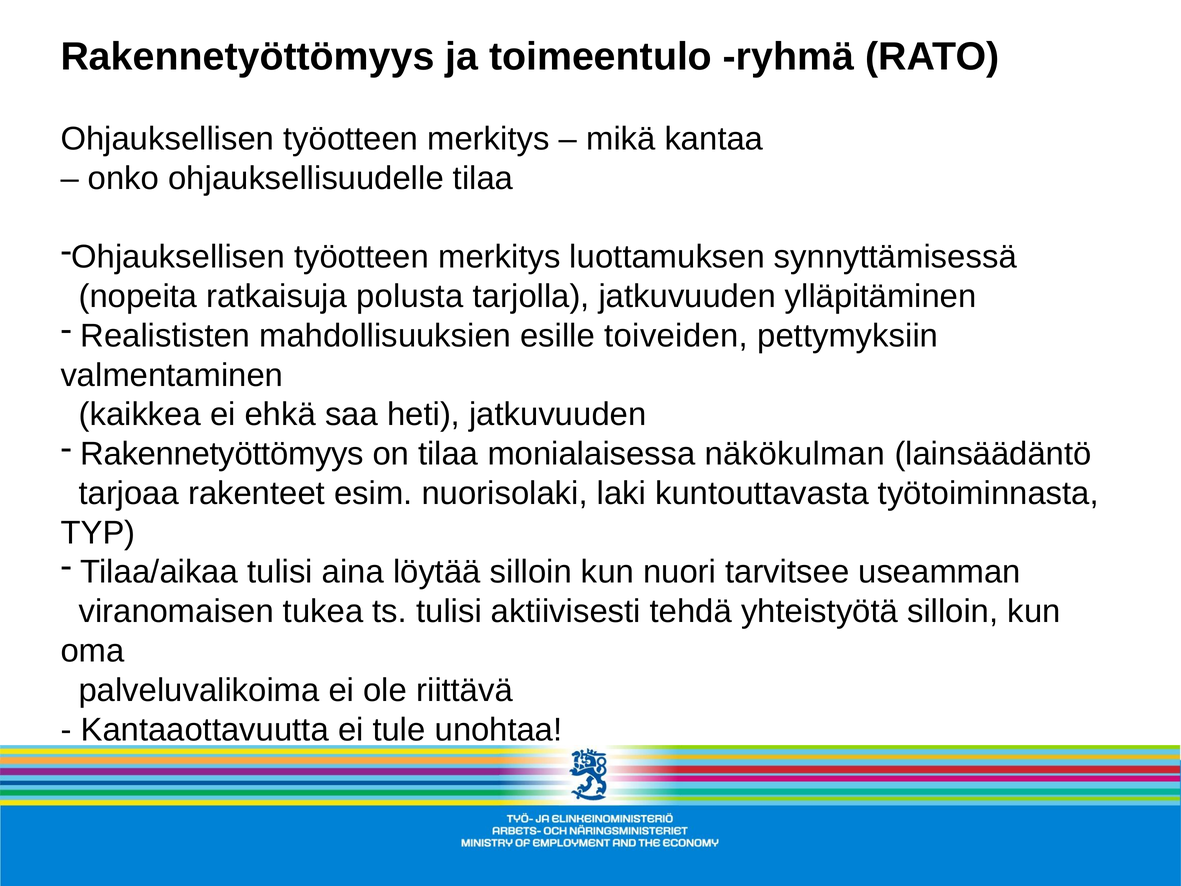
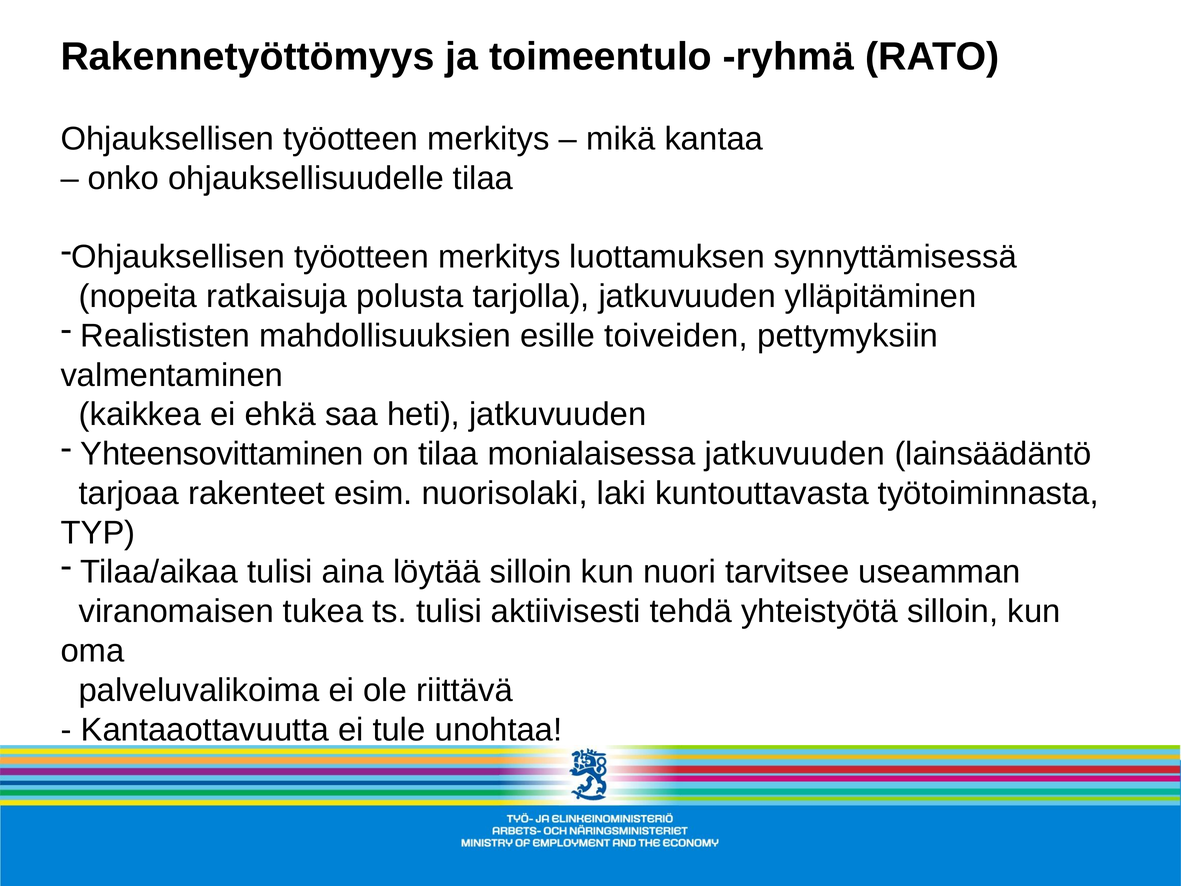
Rakennetyöttömyys: Rakennetyöttömyys -> Yhteensovittaminen (222, 454)
monialaisessa näkökulman: näkökulman -> jatkuvuuden (795, 454)
